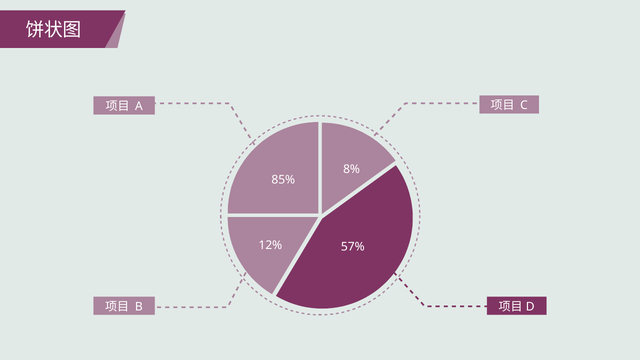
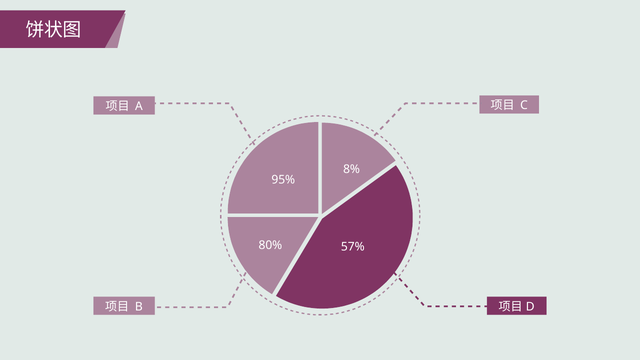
85%: 85% -> 95% (283, 180)
12%: 12% -> 80% (270, 245)
